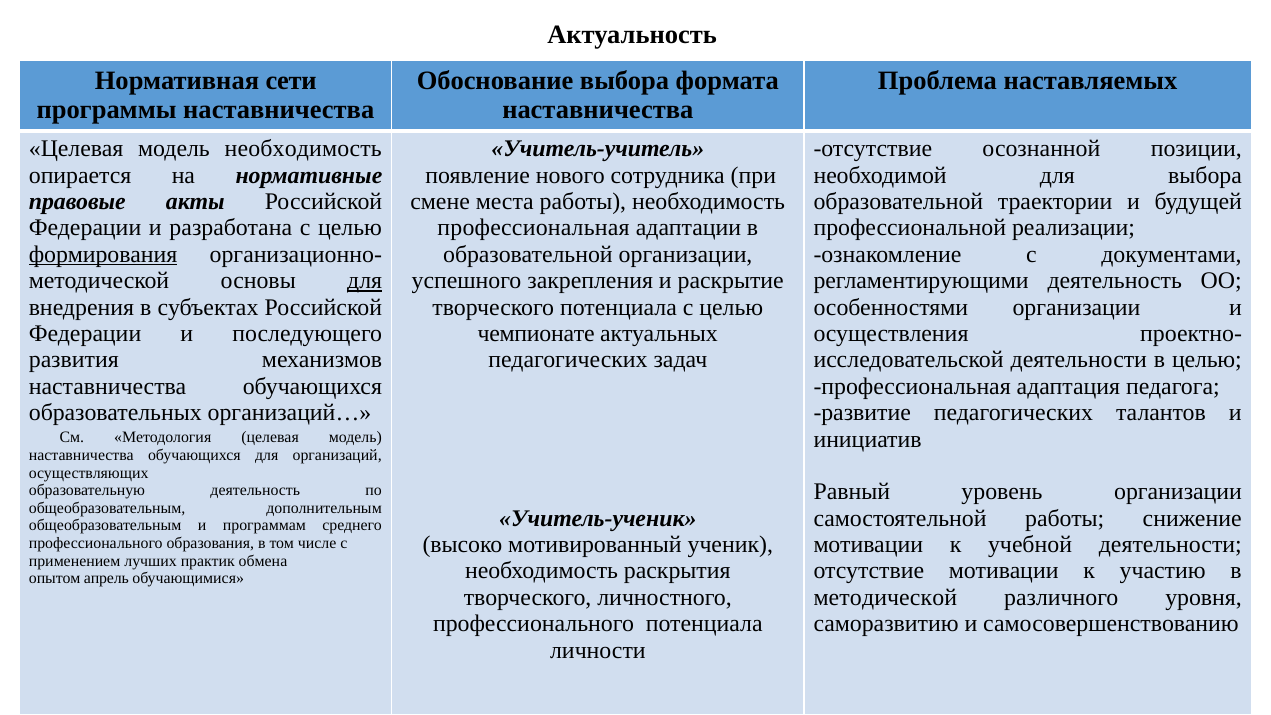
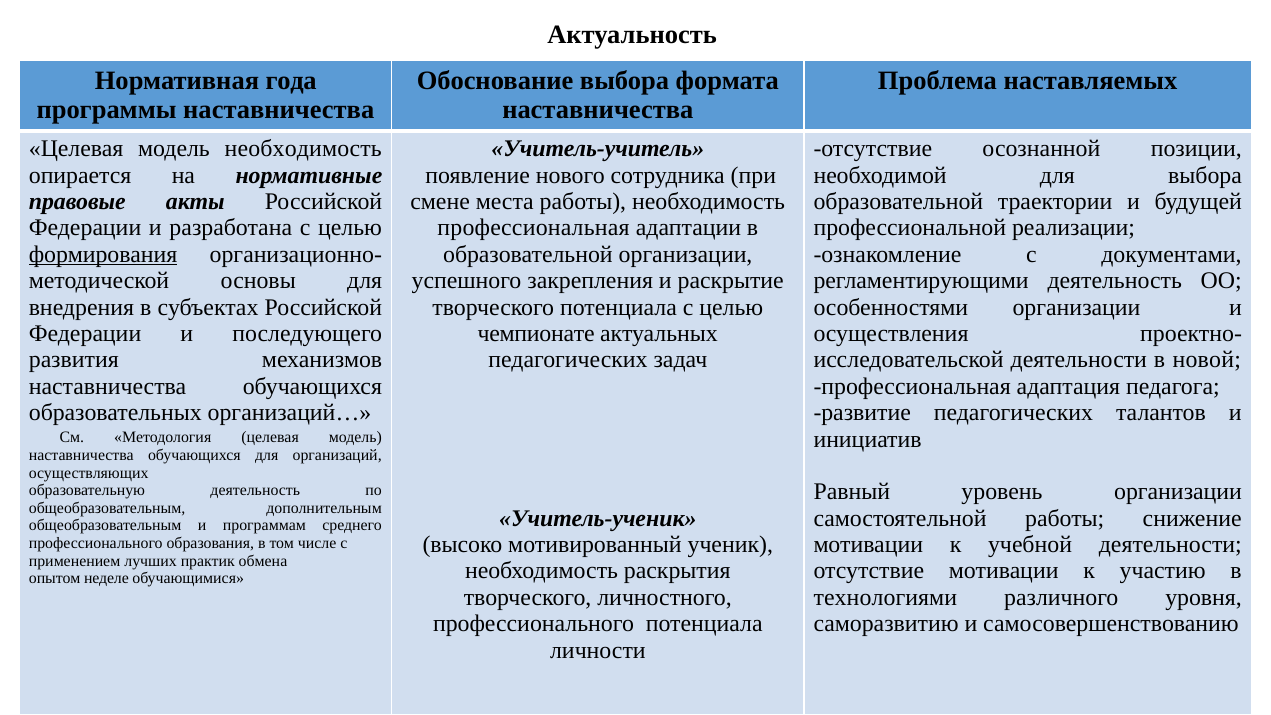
сети: сети -> года (291, 81)
для underline: present -> none (365, 281)
в целью: целью -> новой (1207, 360)
апрель: апрель -> неделе (106, 579)
методической: методической -> технологиями (885, 597)
